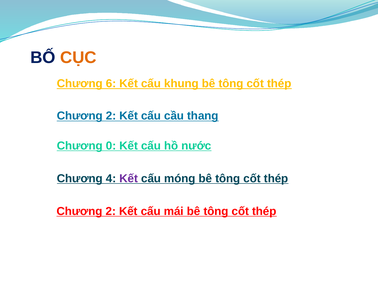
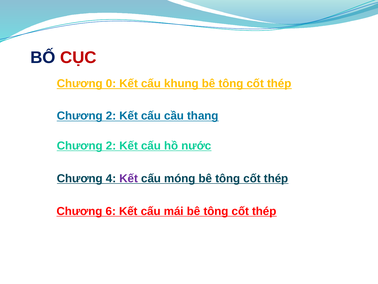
CỤC colour: orange -> red (78, 57)
6: 6 -> 0 (111, 83)
0: 0 -> 2 (111, 145)
2: 2 -> 6 (111, 211)
